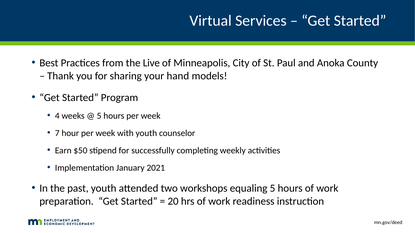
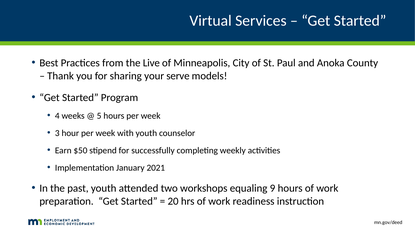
hand: hand -> serve (178, 76)
7: 7 -> 3 (57, 133)
equaling 5: 5 -> 9 (273, 189)
